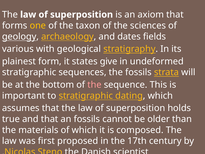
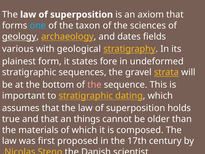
one colour: yellow -> light blue (38, 26)
give: give -> fore (109, 61)
the fossils: fossils -> gravel (138, 72)
an fossils: fossils -> things (87, 119)
